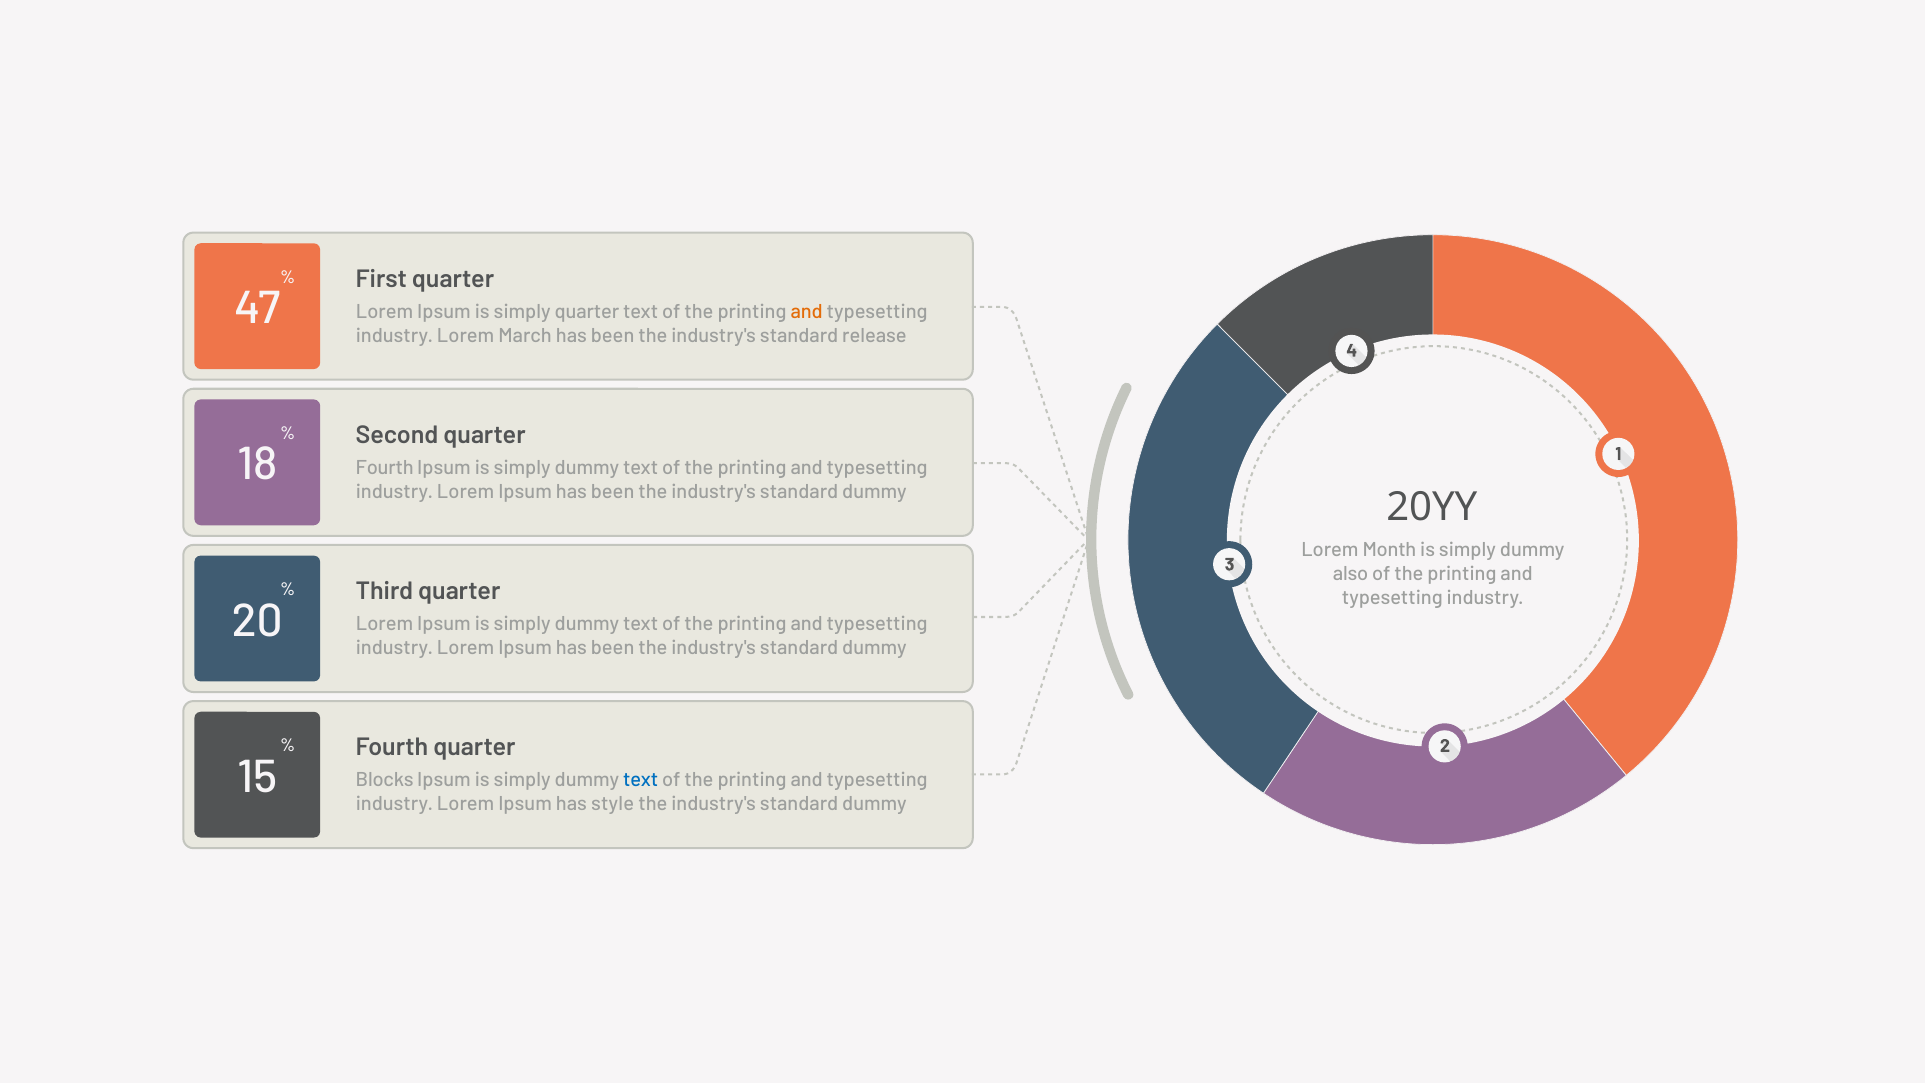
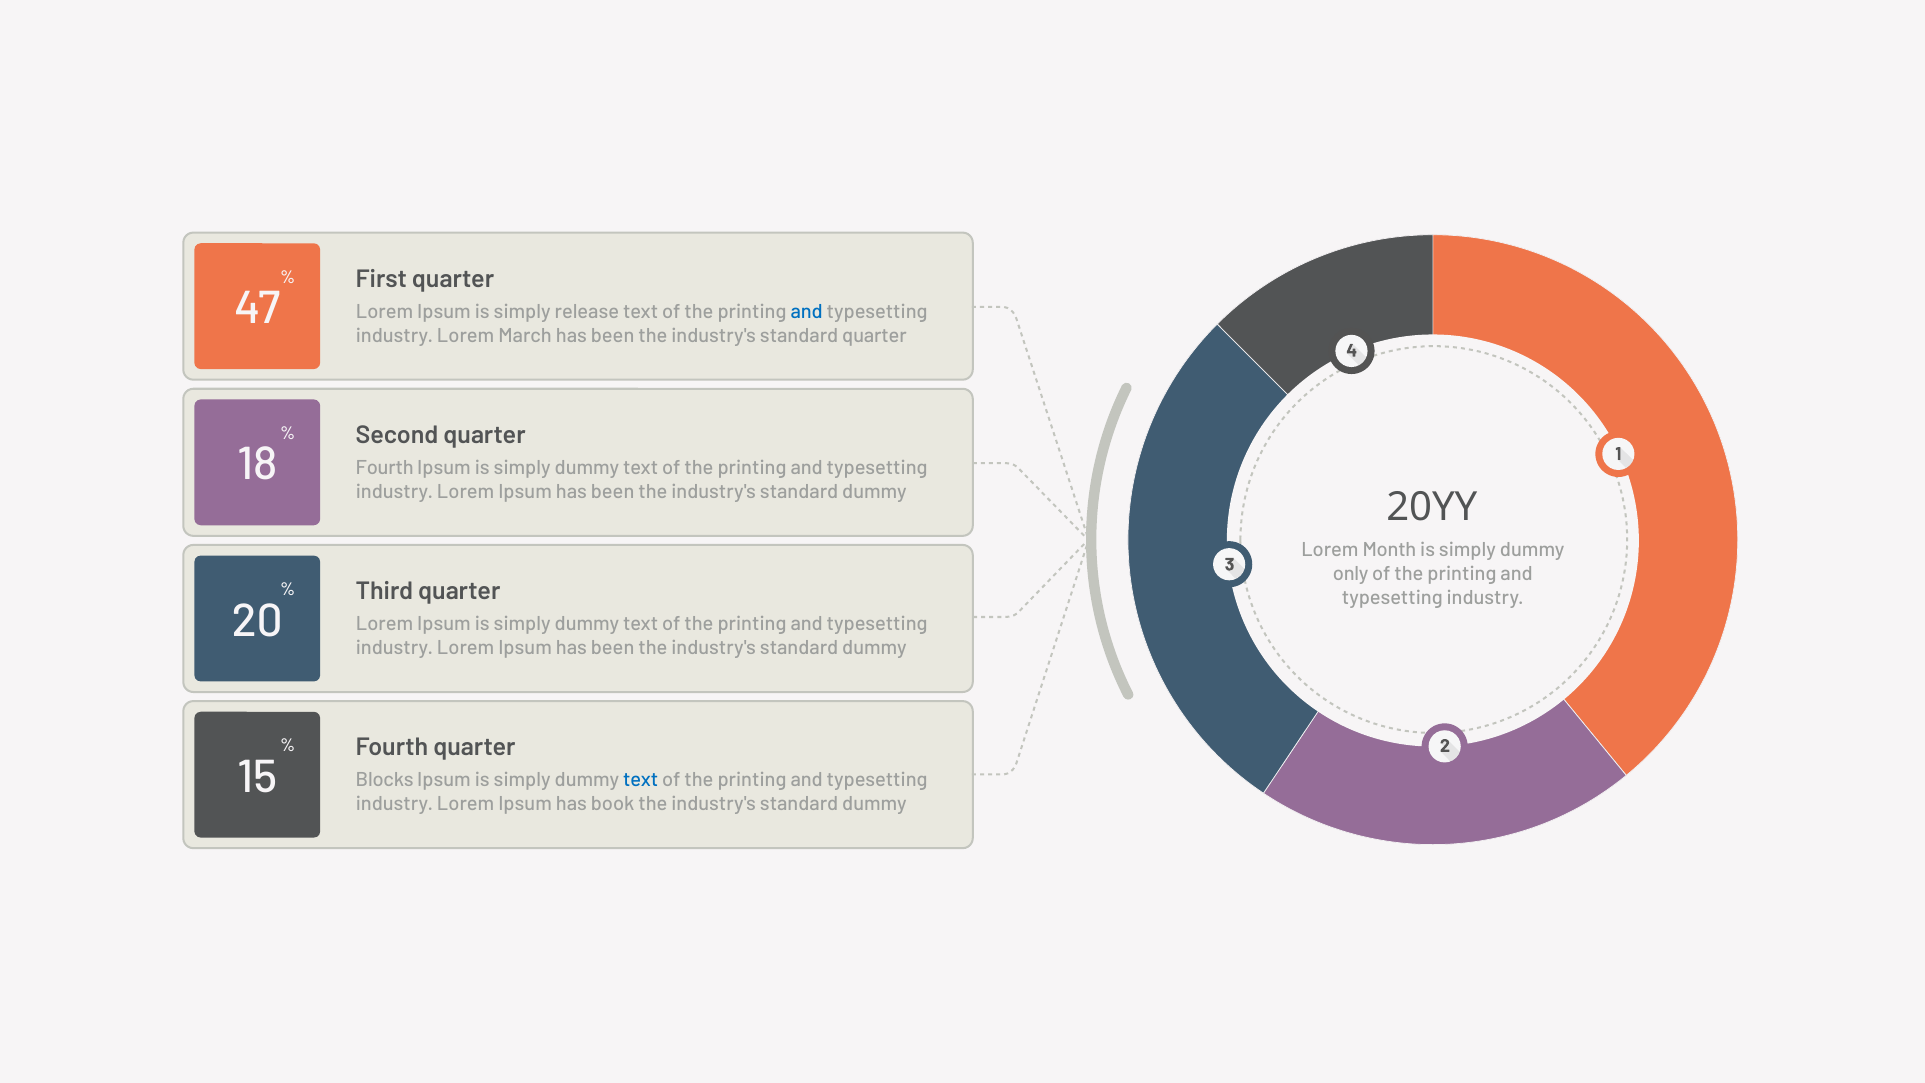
simply quarter: quarter -> release (587, 312)
and colour: orange -> blue (807, 312)
standard release: release -> quarter (874, 336)
also: also -> only (1351, 574)
style: style -> book (613, 804)
